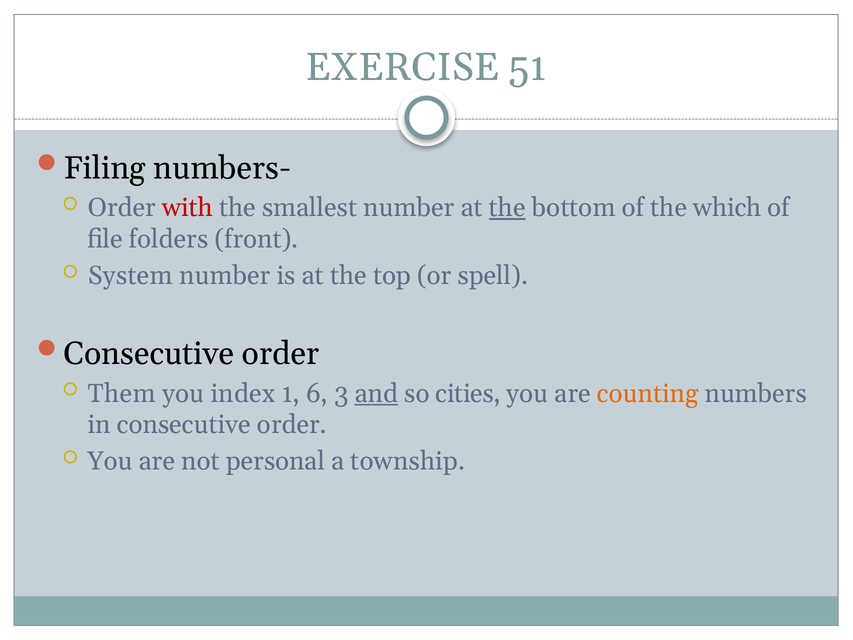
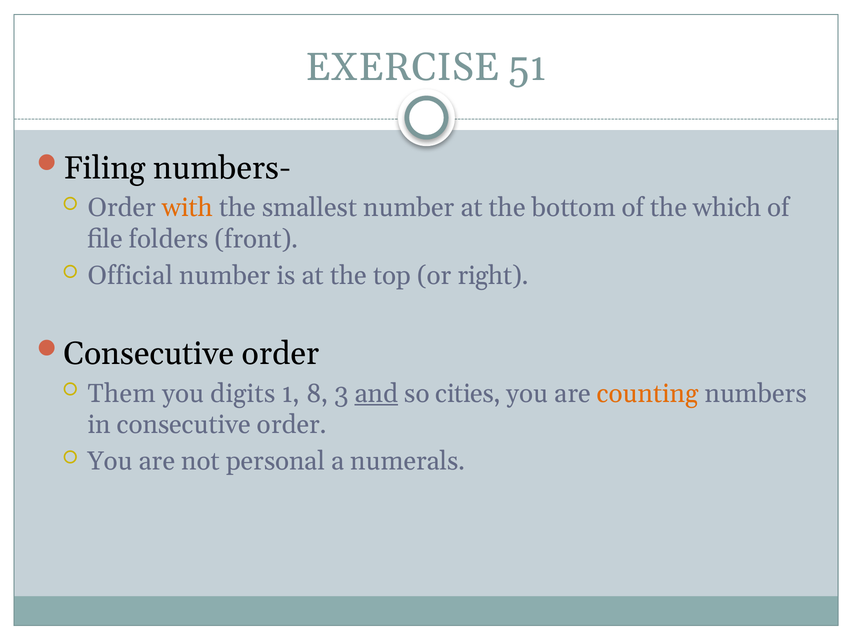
with colour: red -> orange (188, 208)
the underline: present -> none (507, 208)
System: System -> Official (130, 275)
spell: spell -> right (493, 275)
index: index -> digits (243, 393)
6: 6 -> 8 (317, 393)
township: township -> numerals (408, 461)
